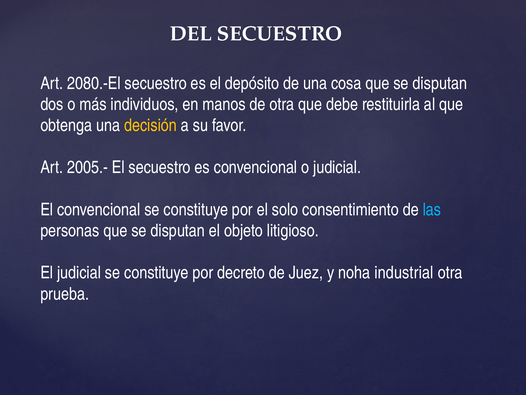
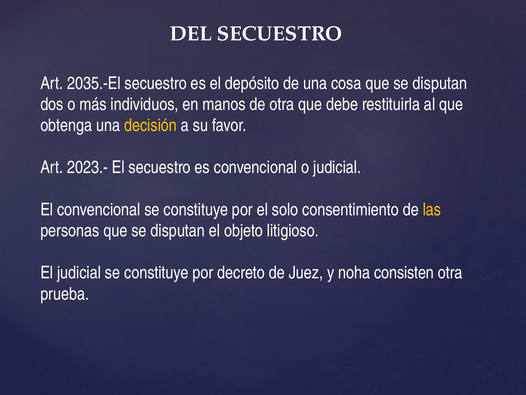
2080.-El: 2080.-El -> 2035.-El (94, 83)
2005.-: 2005.- -> 2023.- (87, 167)
las colour: light blue -> yellow (432, 209)
industrial: industrial -> consisten (404, 273)
